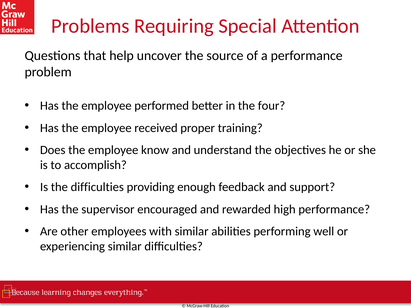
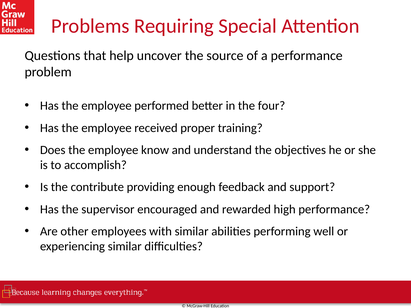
the difficulties: difficulties -> contribute (97, 187)
